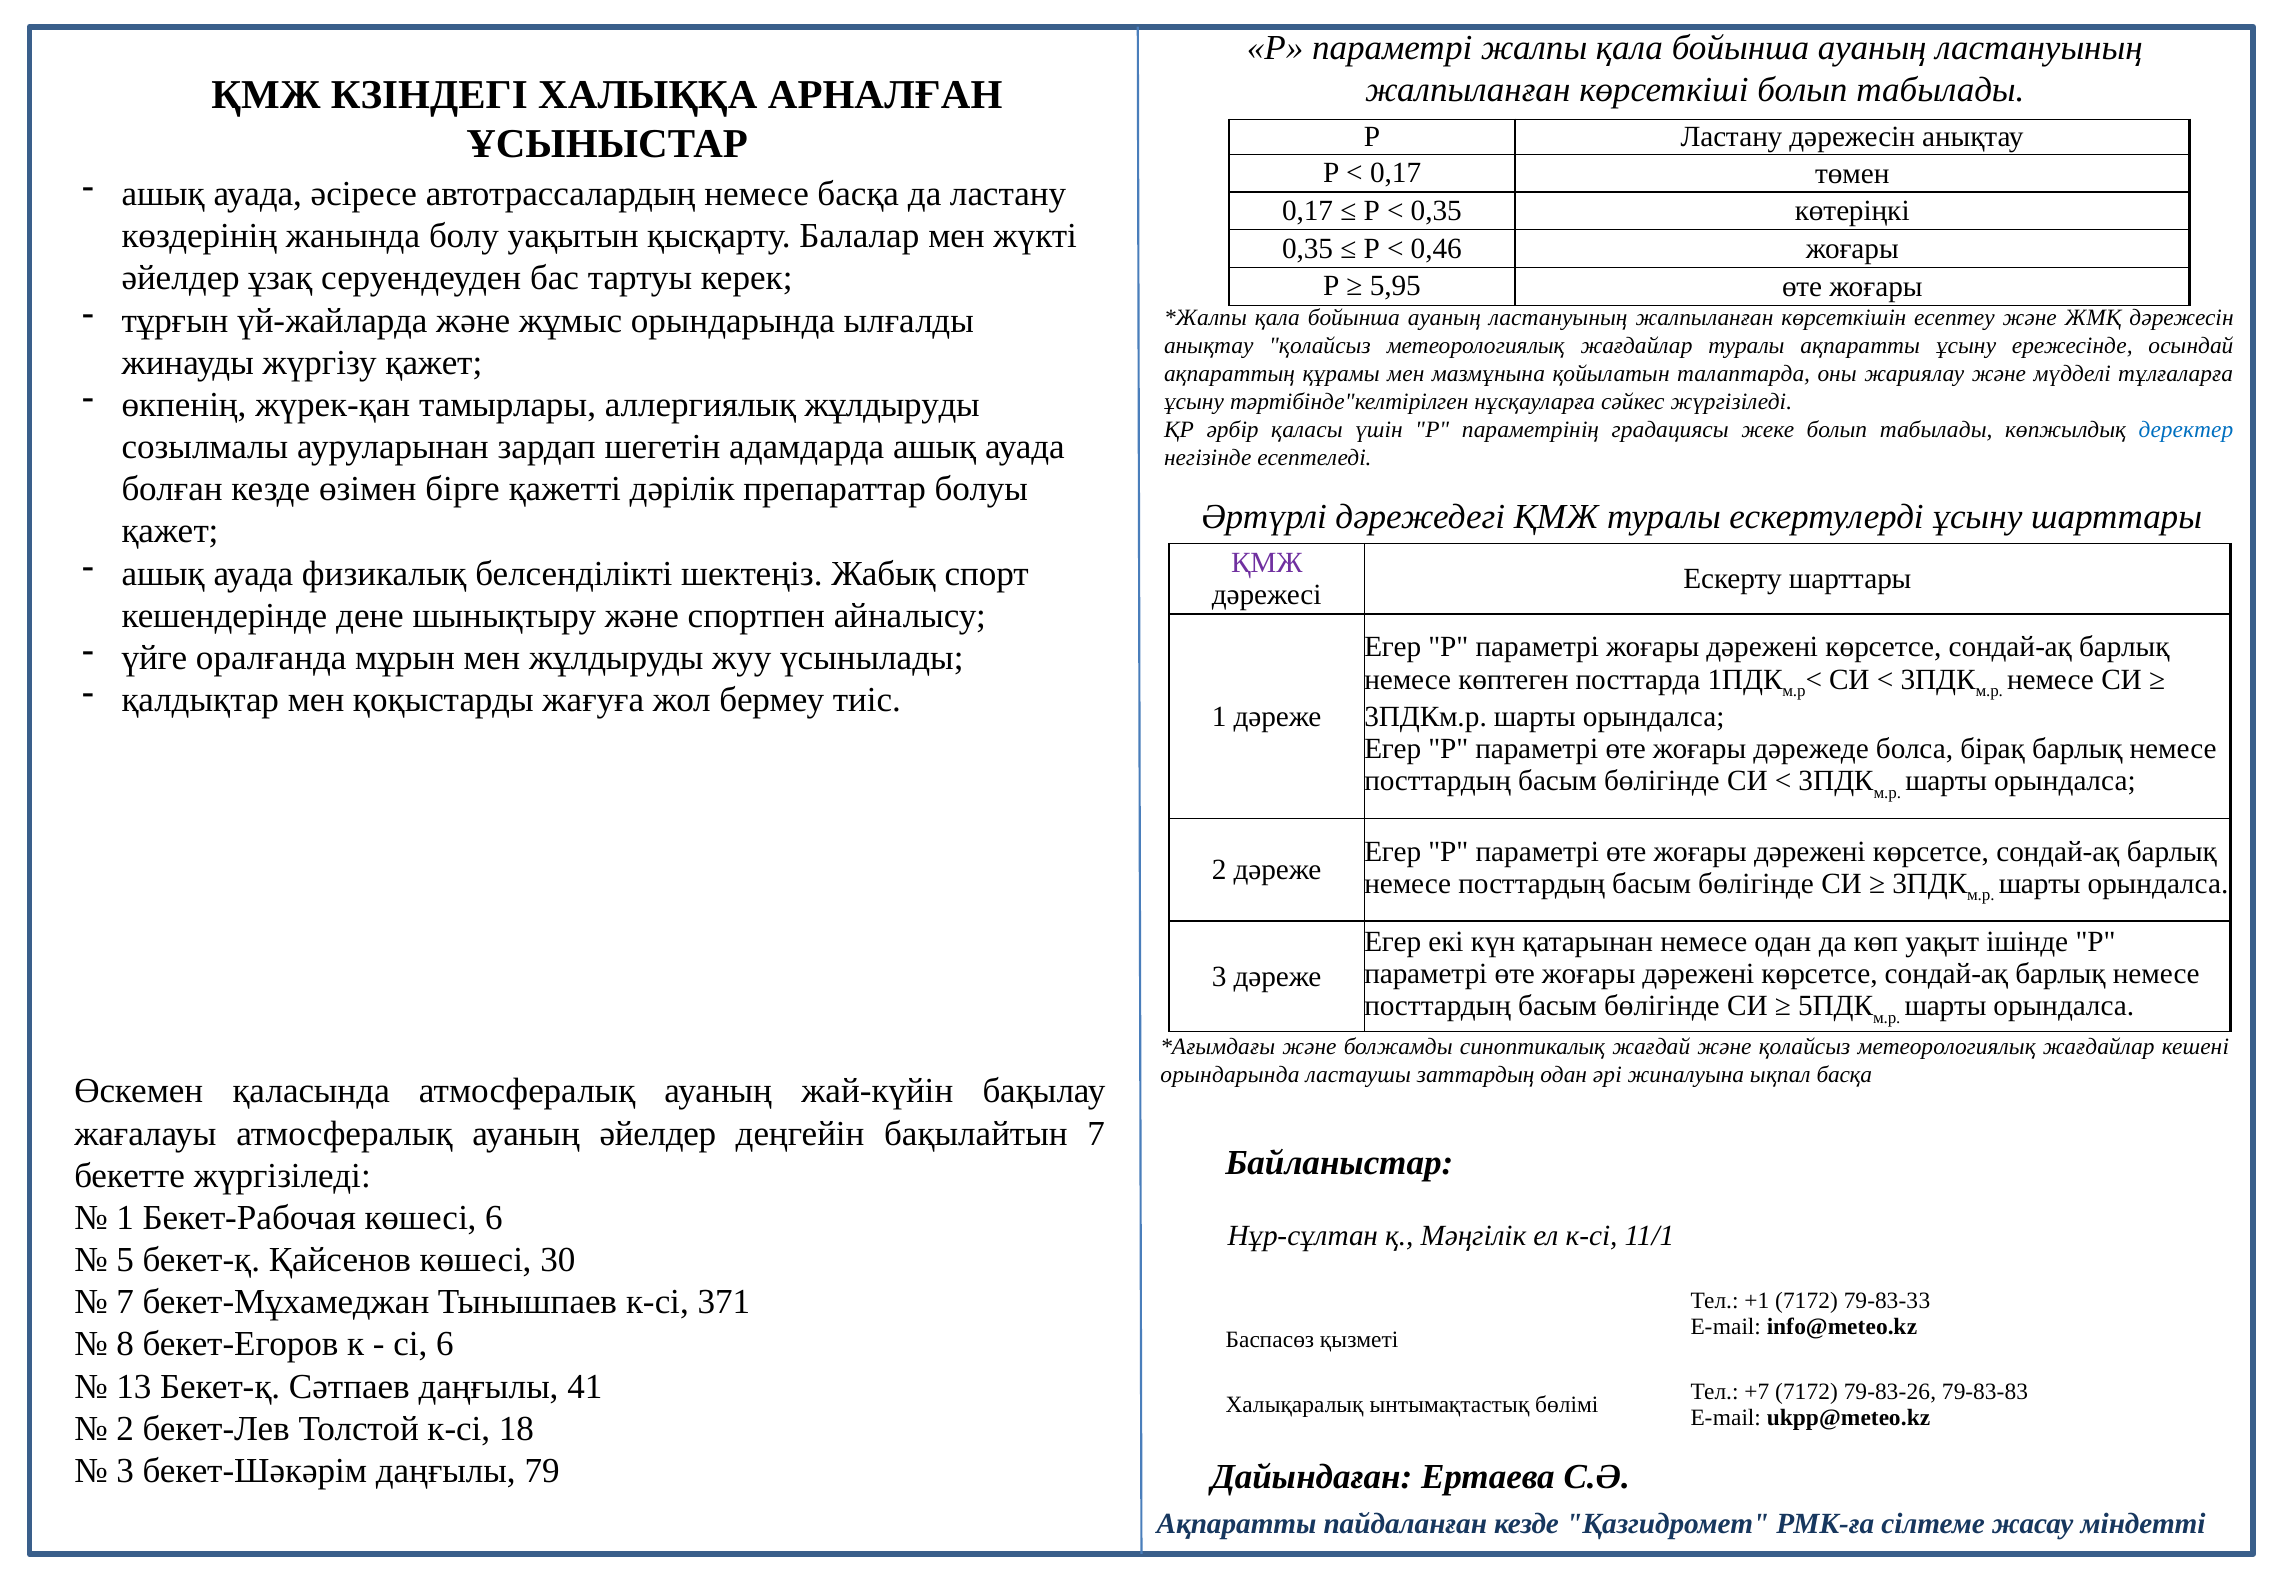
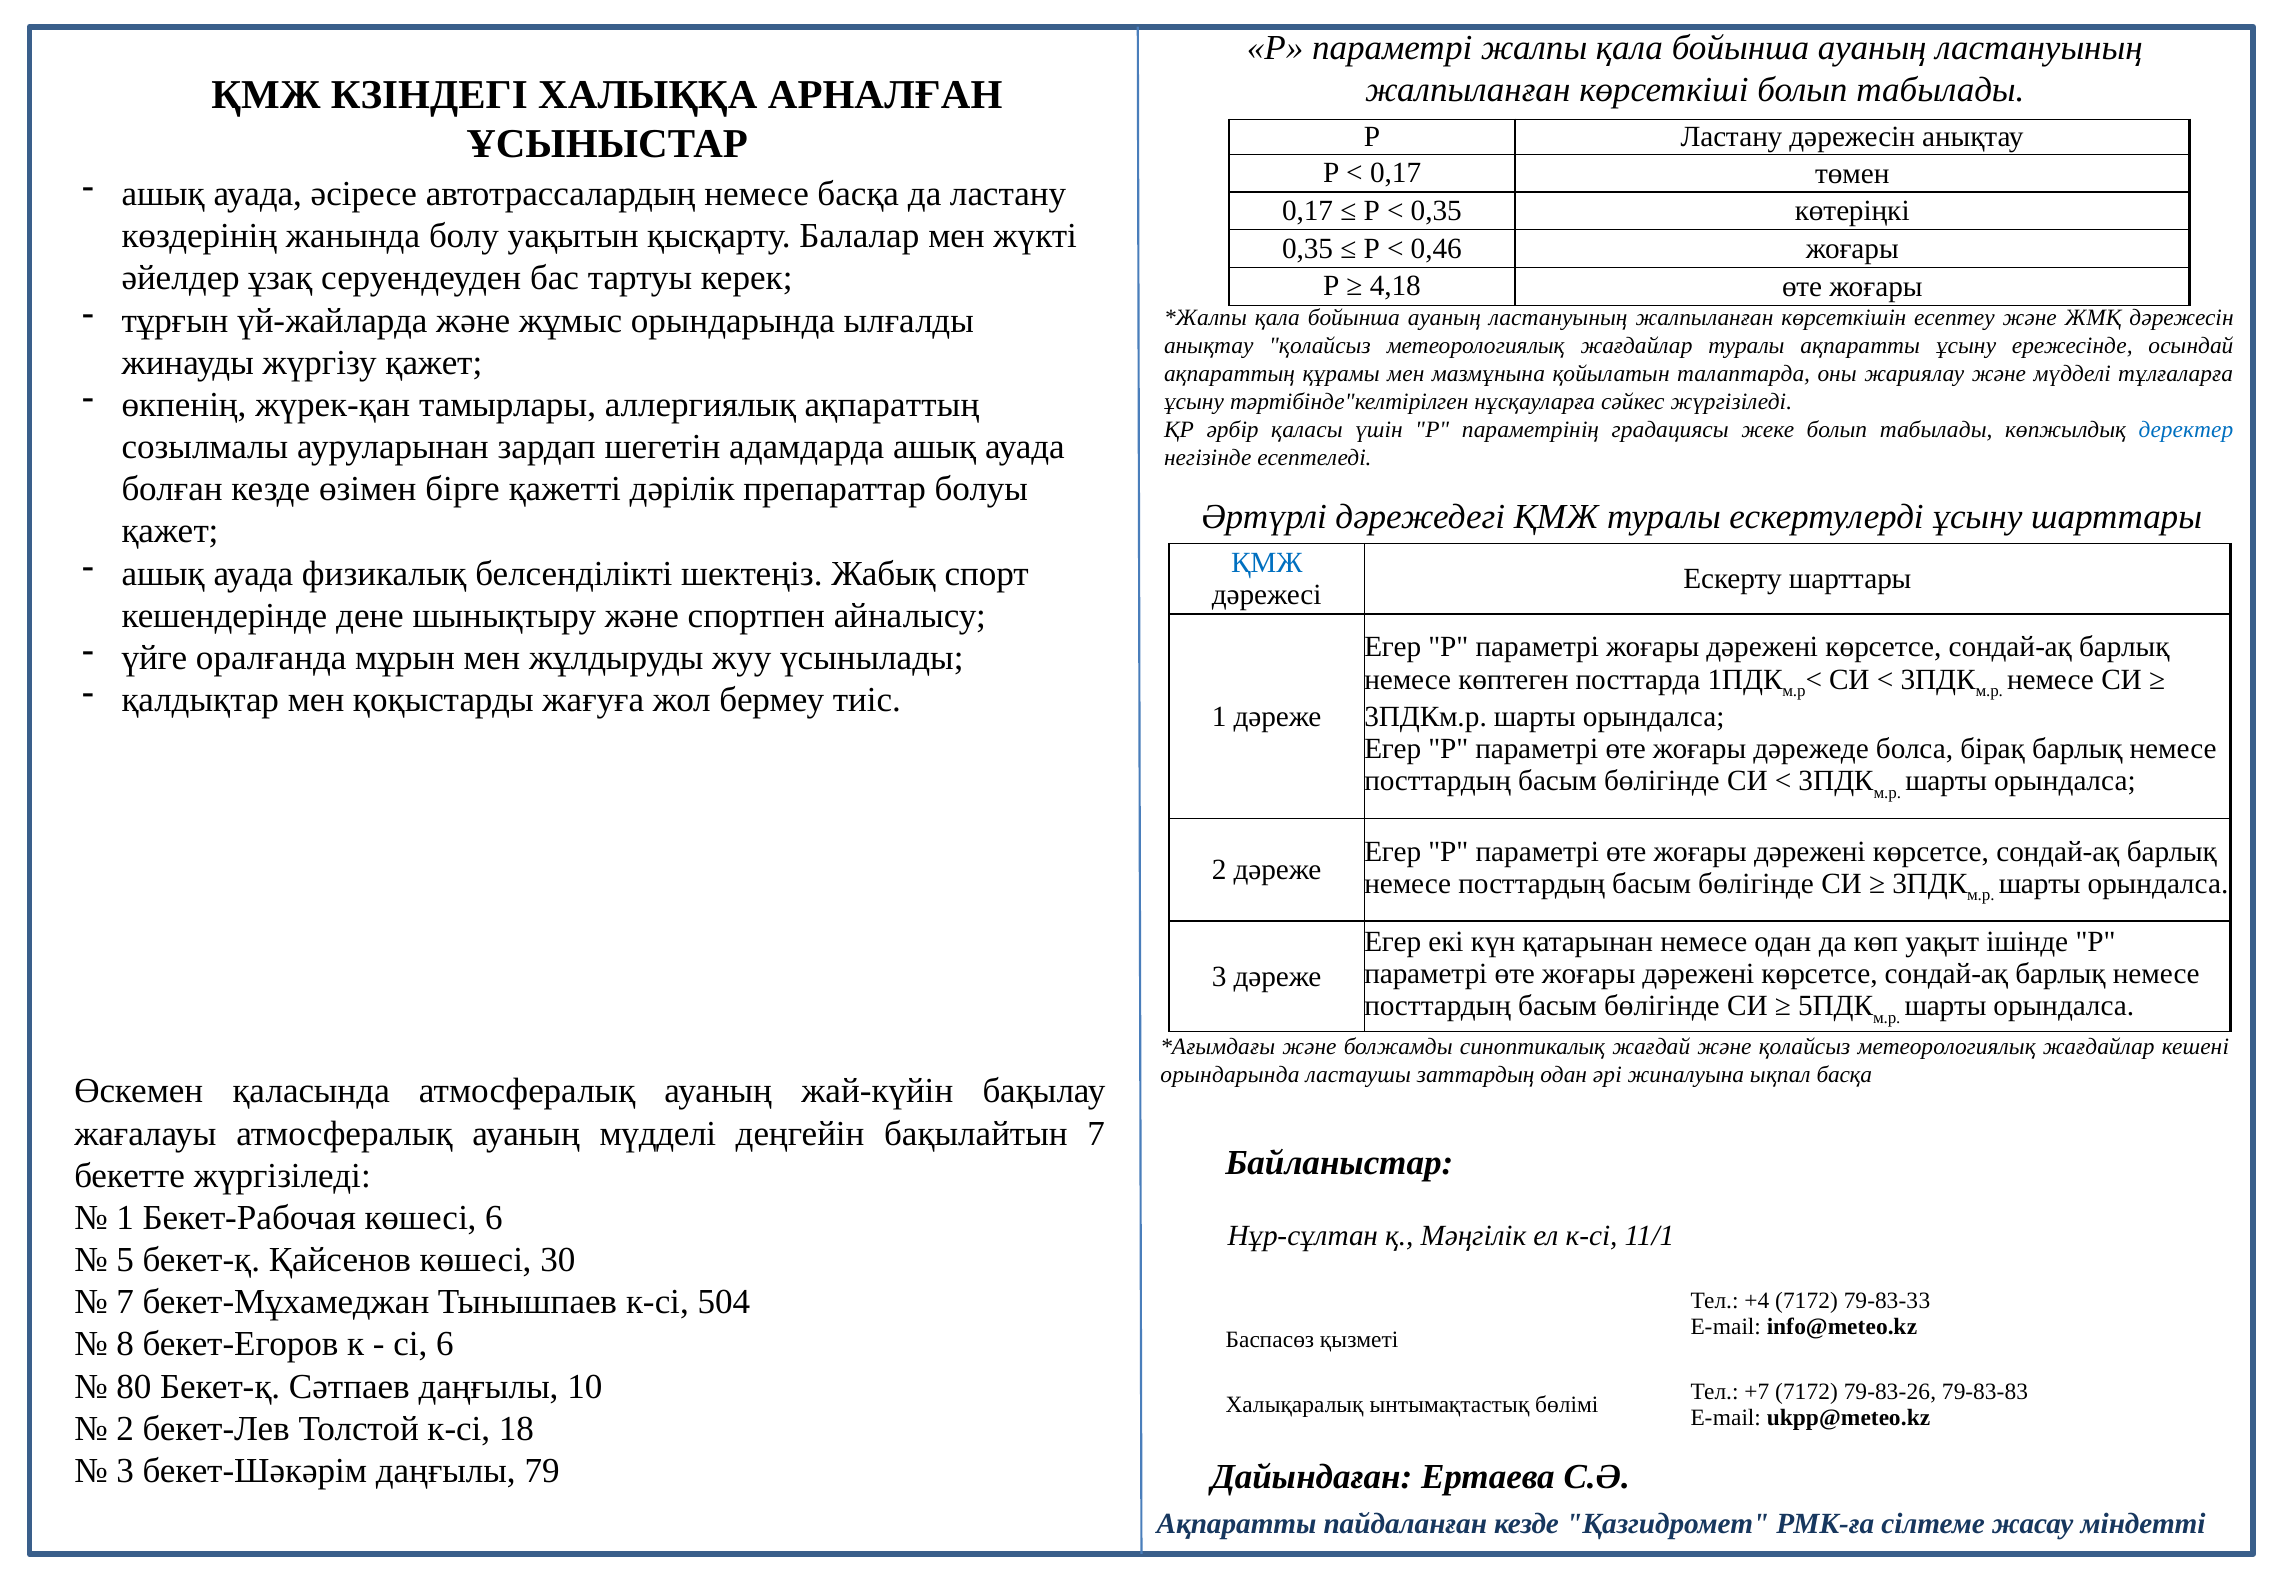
5,95: 5,95 -> 4,18 (1395, 286)
аллергиялық жұлдыруды: жұлдыруды -> ақпараттың (892, 405)
ҚМЖ colour: purple -> blue (1267, 563)
ауаның әйелдер: әйелдер -> мүдделі (658, 1133)
371: 371 -> 504 (724, 1302)
+1: +1 -> +4 (1757, 1301)
13: 13 -> 80 (134, 1386)
41: 41 -> 10 (585, 1386)
